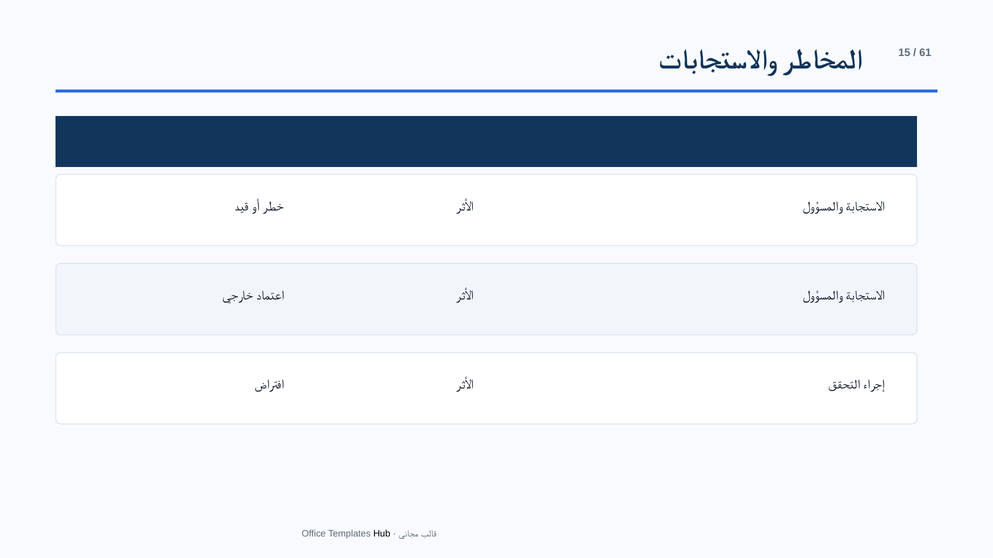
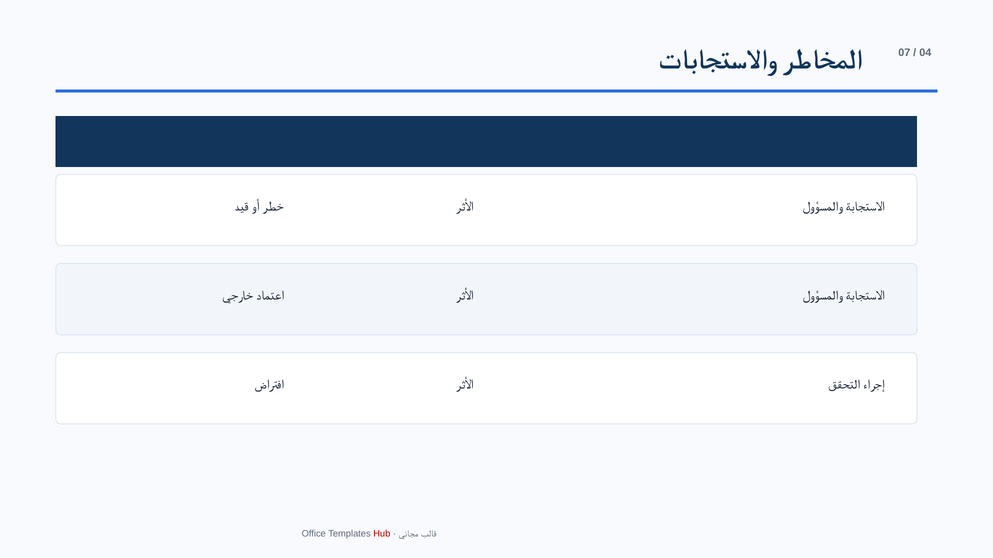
15: 15 -> 07 (904, 53)
61: 61 -> 04 (925, 53)
Hub colour: black -> red (382, 534)
